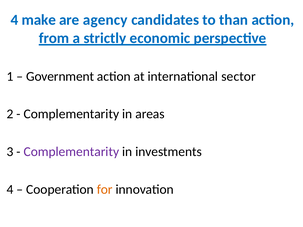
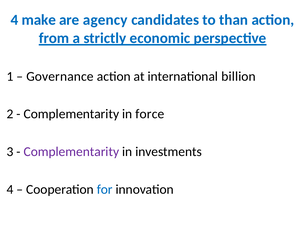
Government: Government -> Governance (60, 76)
sector: sector -> billion (239, 76)
areas: areas -> force (150, 114)
for colour: orange -> blue (105, 190)
